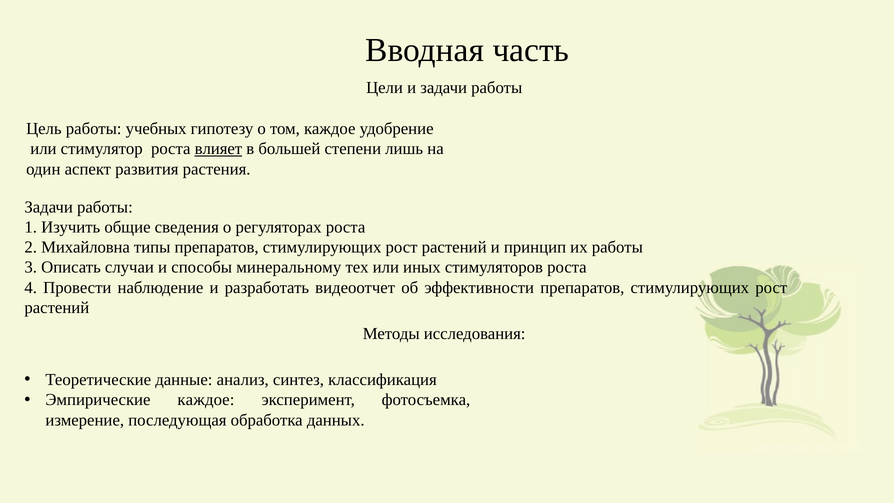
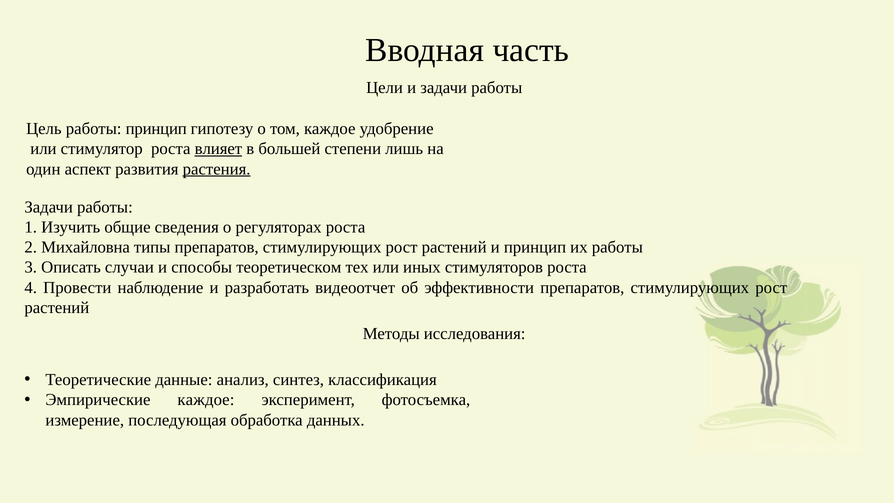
работы учебных: учебных -> принцип (156, 129)
растения underline: none -> present (217, 169)
минеральному: минеральному -> теоретическом (289, 267)
